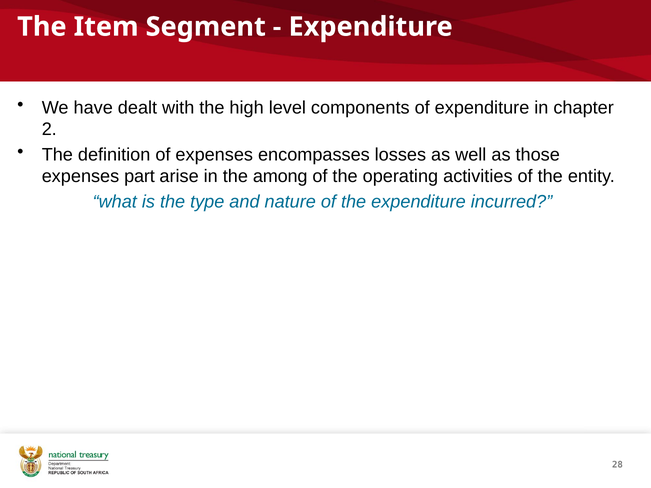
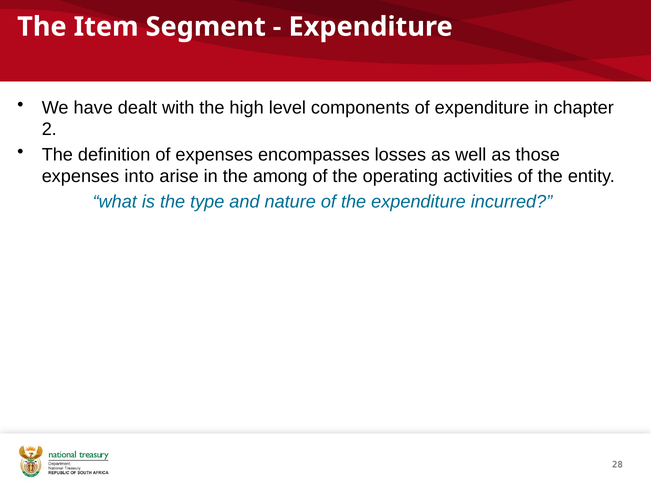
part: part -> into (139, 176)
